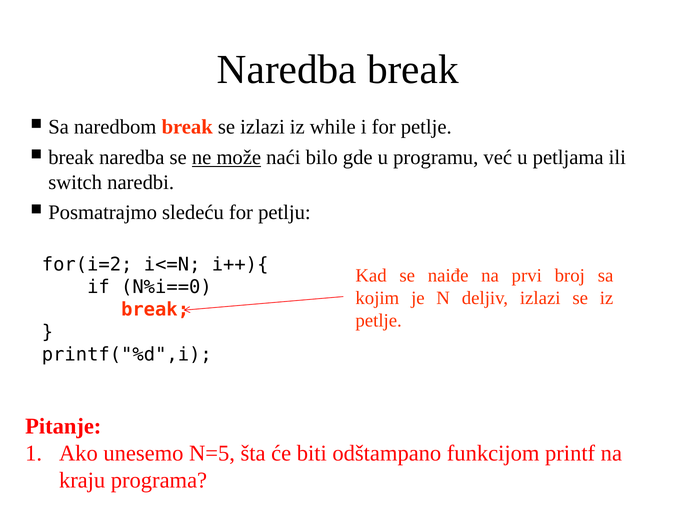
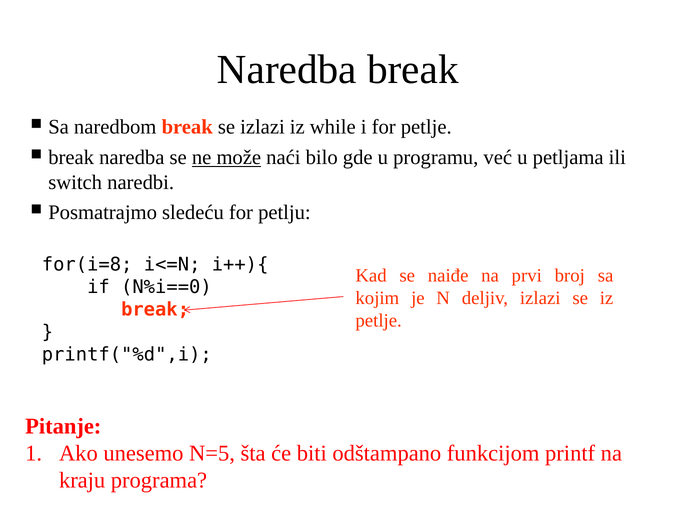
for(i=2: for(i=2 -> for(i=8 (87, 264)
